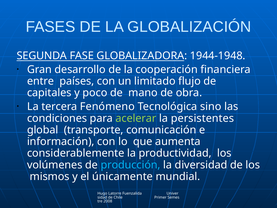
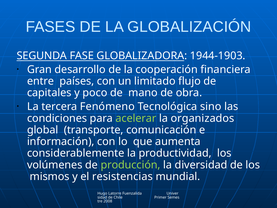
1944-1948: 1944-1948 -> 1944-1903 (218, 56)
persistentes: persistentes -> organizados (203, 118)
producción colour: light blue -> light green (131, 165)
únicamente: únicamente -> resistencias (122, 176)
